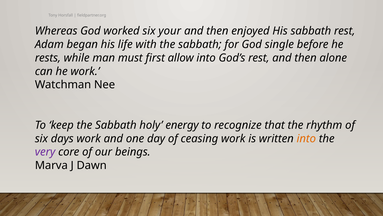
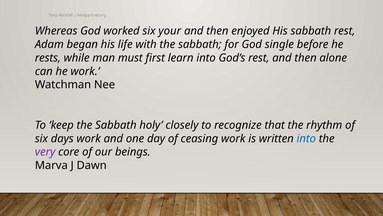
allow: allow -> learn (181, 58)
energy: energy -> closely (182, 125)
into colour: orange -> blue (306, 138)
